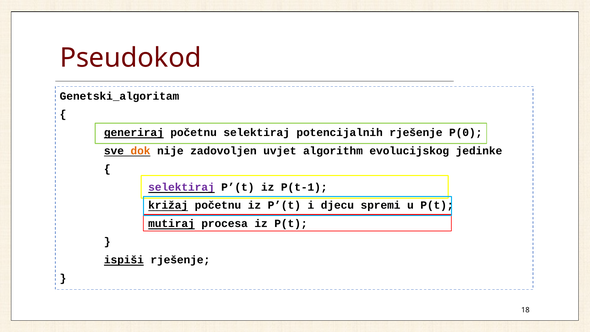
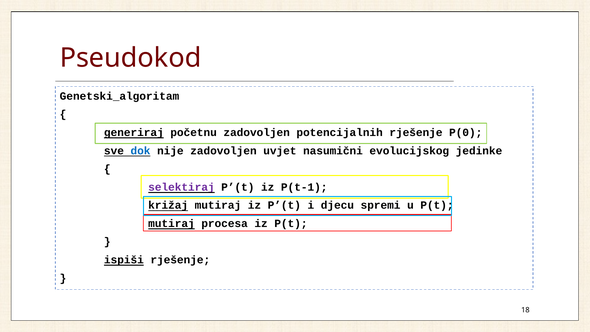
početnu selektiraj: selektiraj -> zadovoljen (257, 132)
dok colour: orange -> blue (140, 151)
algorithm: algorithm -> nasumični (333, 151)
križaj početnu: početnu -> mutiraj (218, 205)
